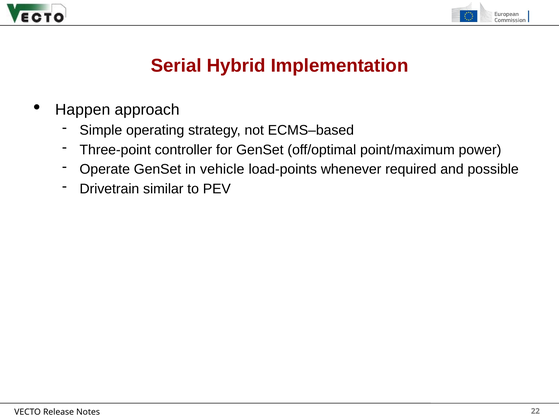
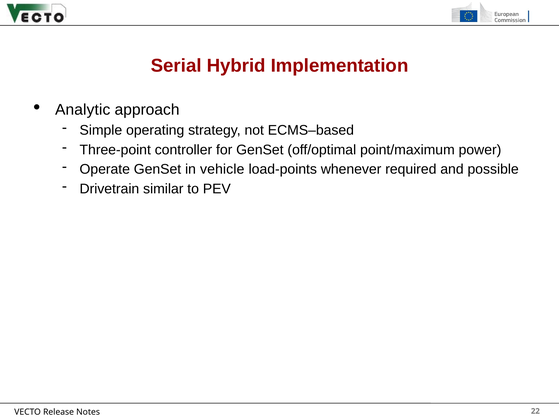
Happen: Happen -> Analytic (83, 110)
